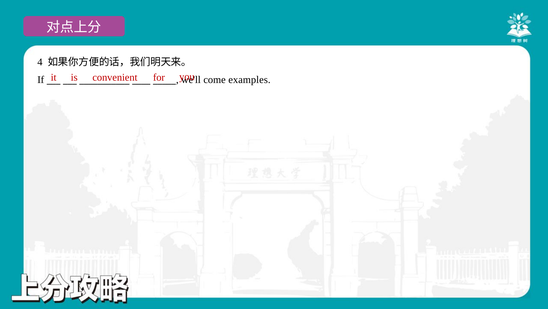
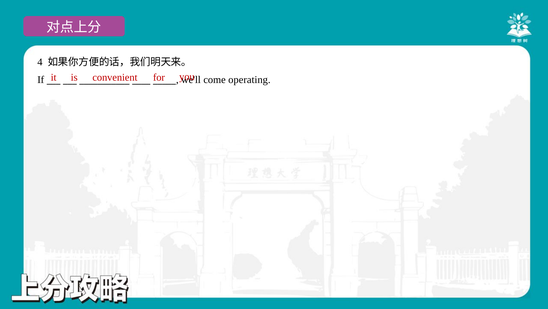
examples: examples -> operating (249, 80)
